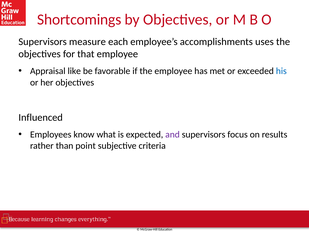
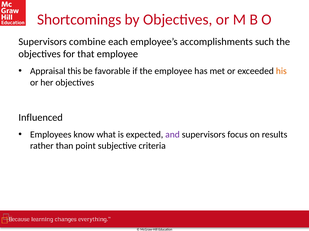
measure: measure -> combine (87, 42)
uses: uses -> such (265, 42)
like: like -> this (74, 71)
his colour: blue -> orange (281, 71)
